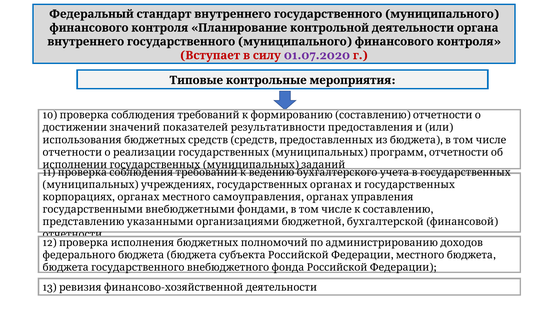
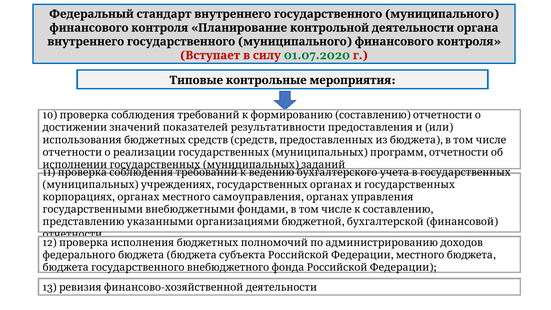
01.07.2020 colour: purple -> green (317, 55)
